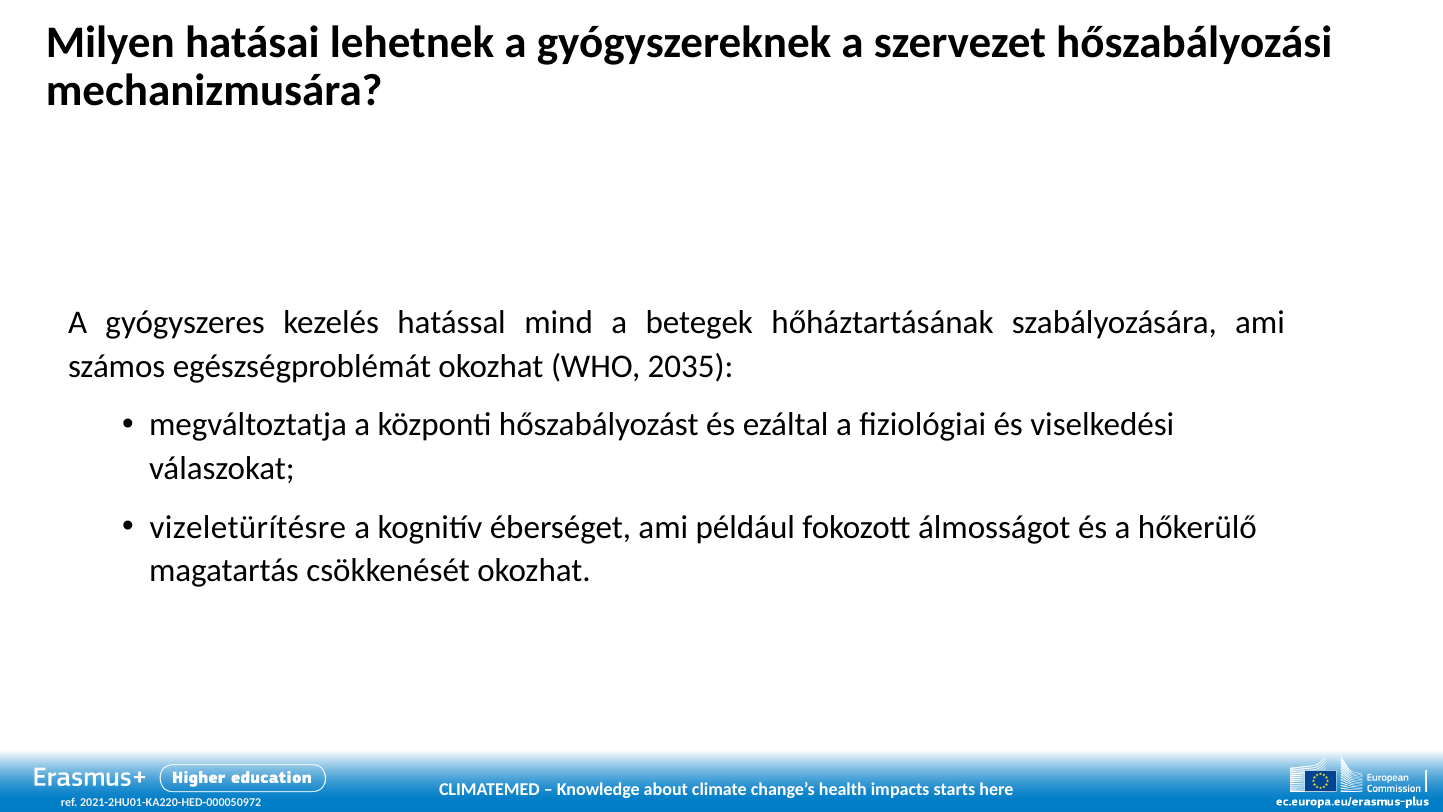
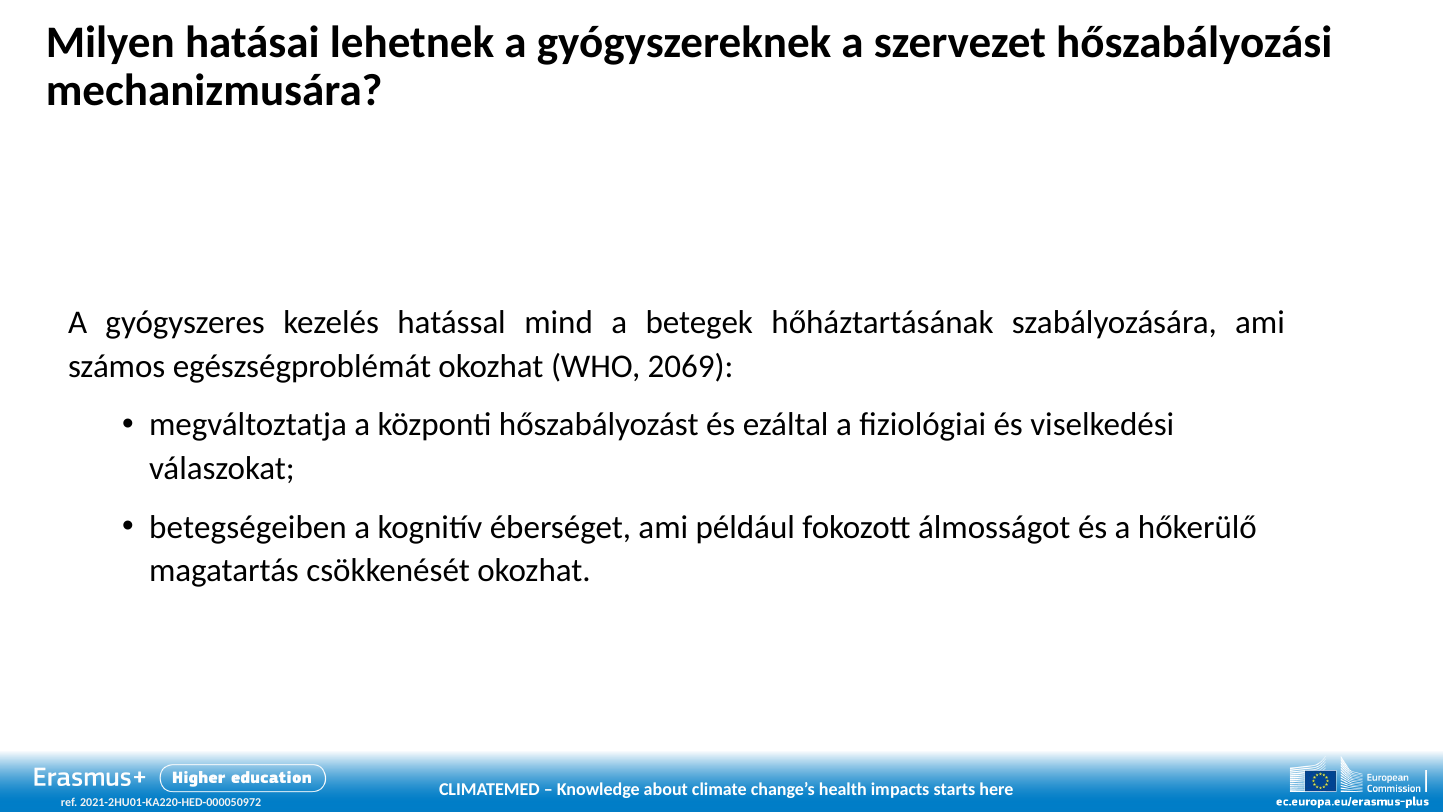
2035: 2035 -> 2069 (691, 366)
vizeletürítésre: vizeletürítésre -> betegségeiben (248, 527)
